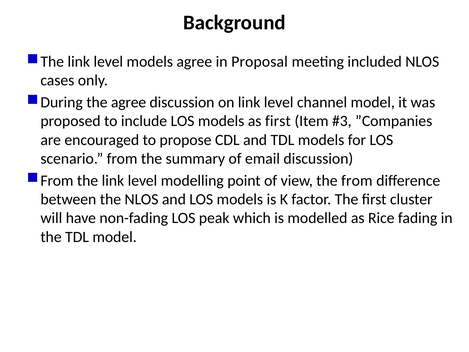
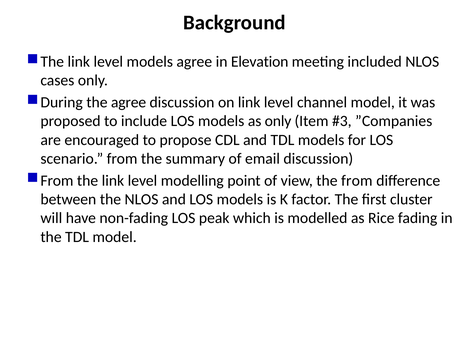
Proposal: Proposal -> Elevation (260, 62)
as first: first -> only (278, 121)
